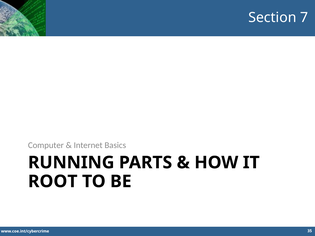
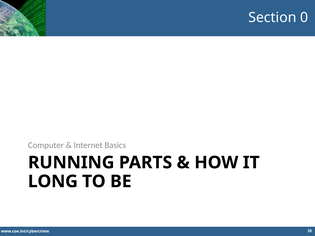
7: 7 -> 0 (304, 17)
ROOT: ROOT -> LONG (53, 182)
